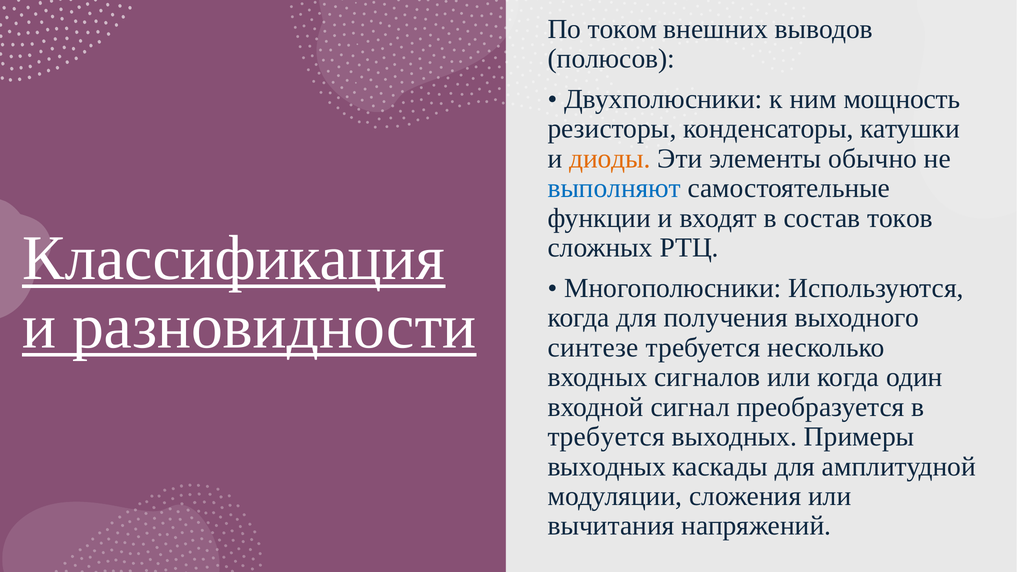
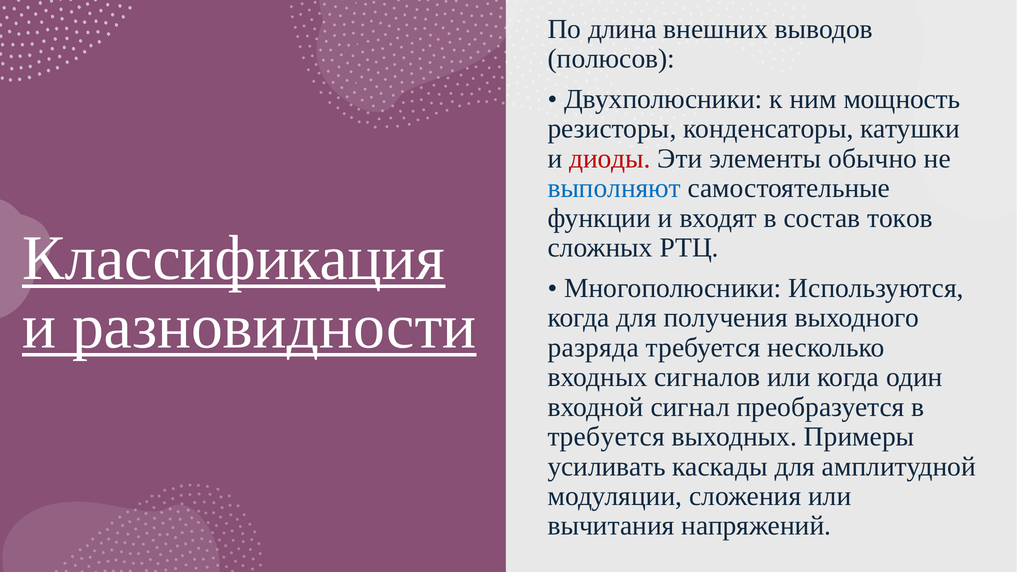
током: током -> длина (622, 29)
диоды colour: orange -> red (610, 159)
синтезе: синтезе -> разряда (593, 348)
выходных: выходных -> усиливать (607, 466)
